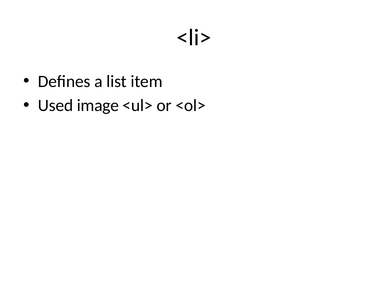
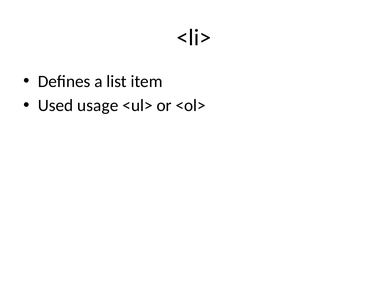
image: image -> usage (98, 106)
